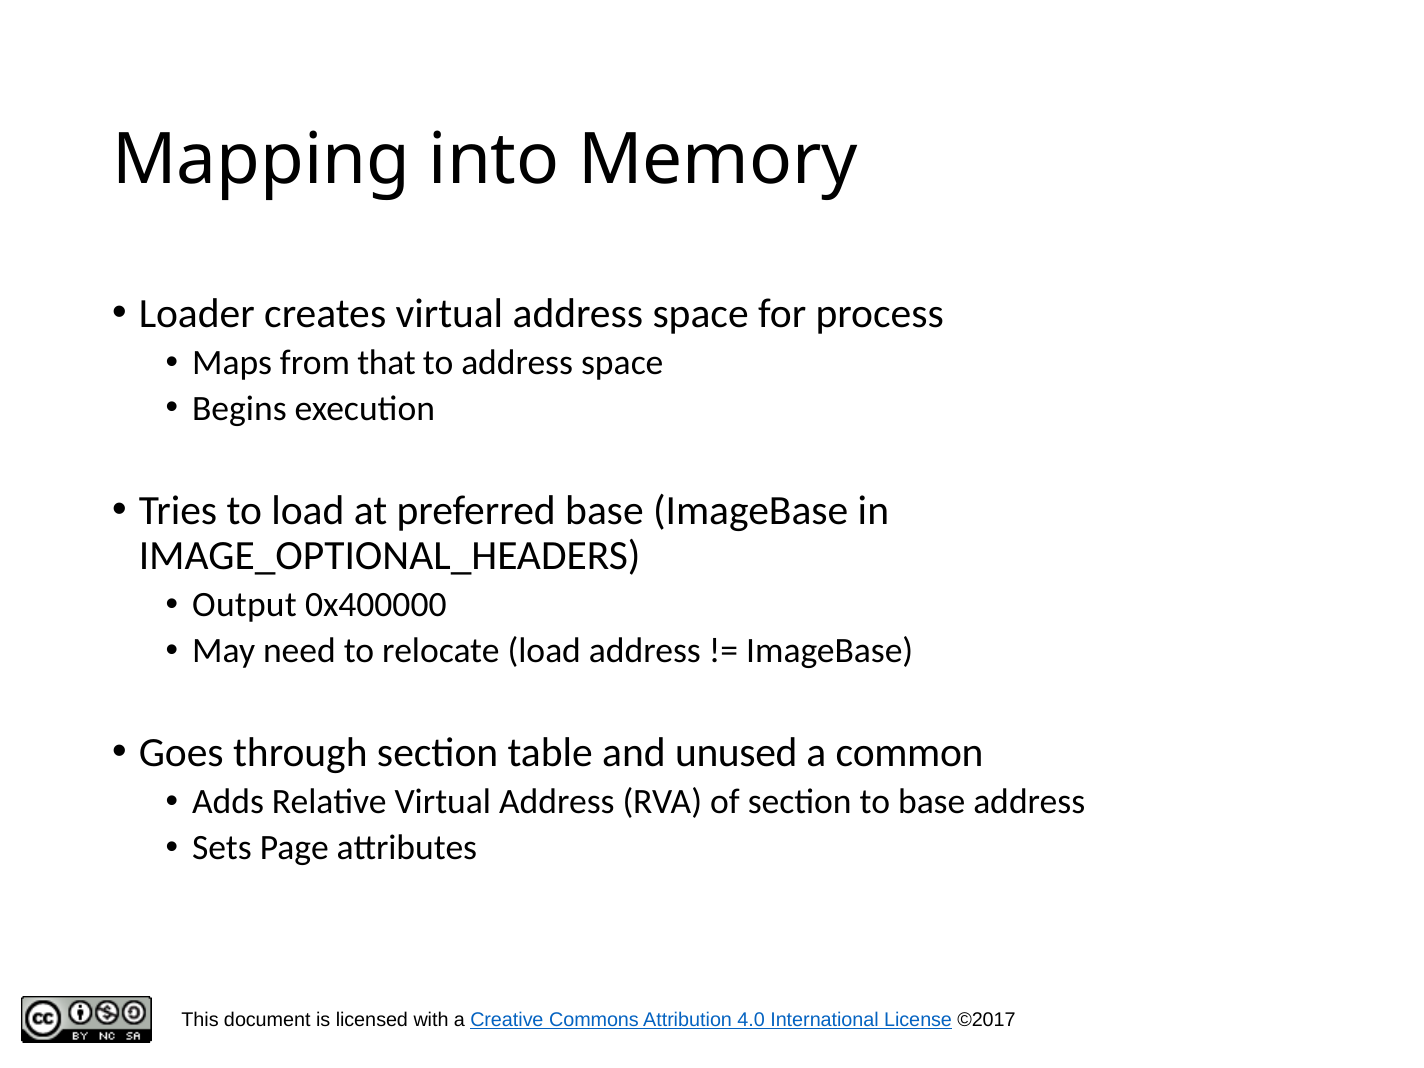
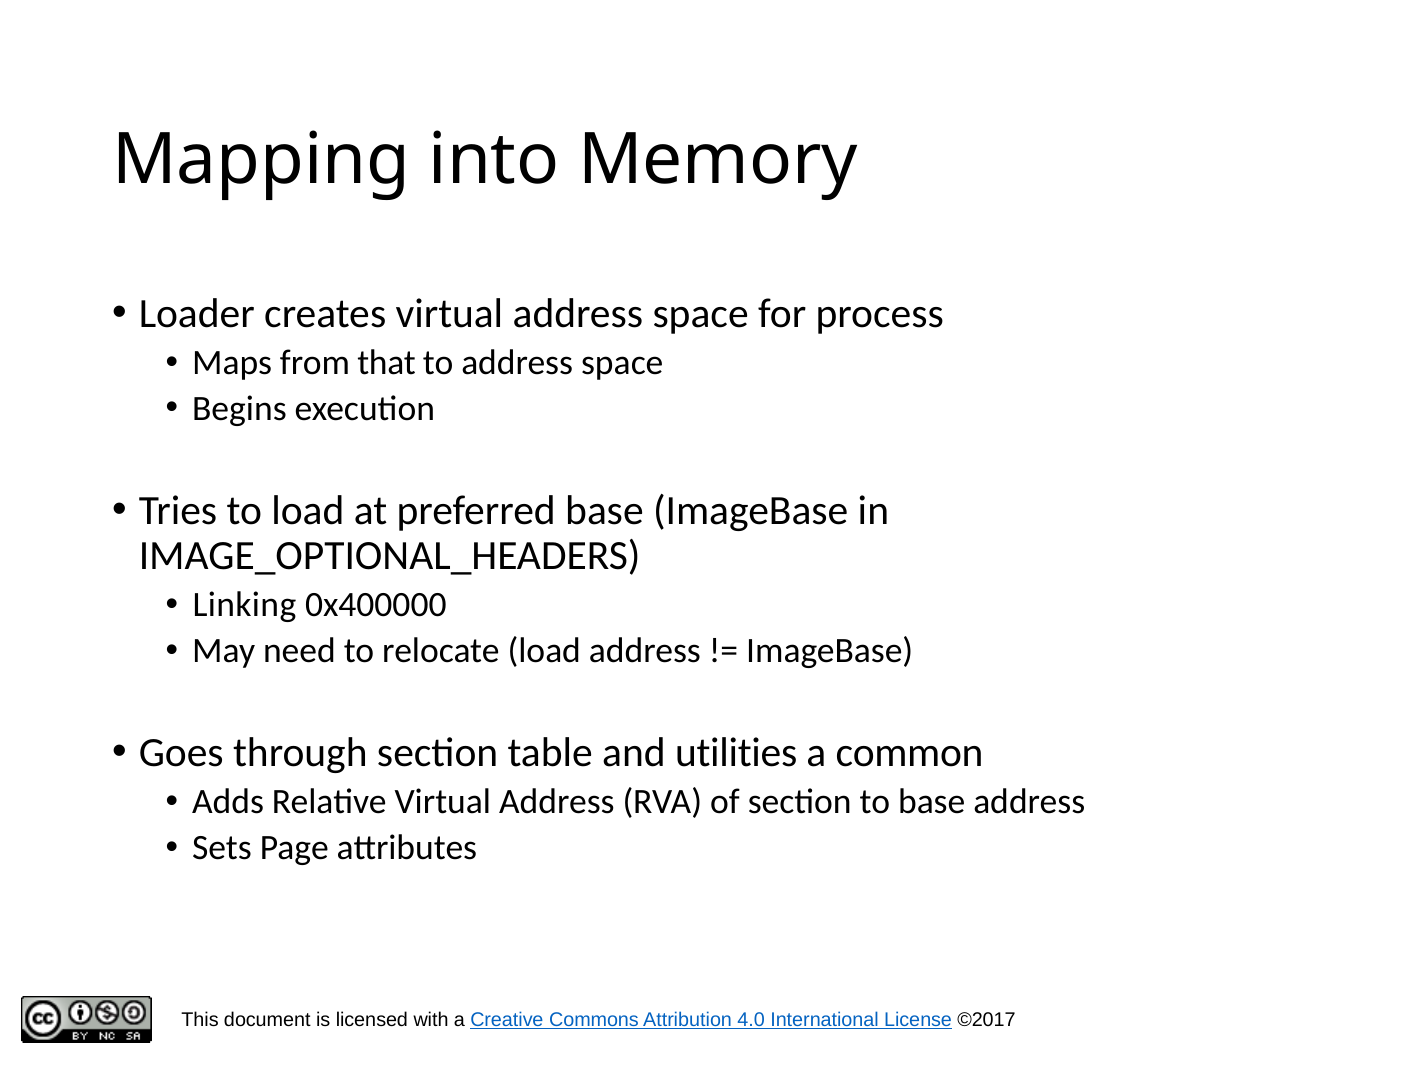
Output: Output -> Linking (244, 605)
unused: unused -> utilities (736, 753)
